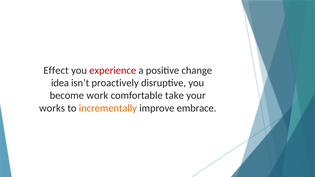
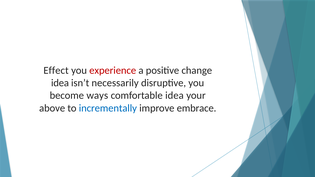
proactively: proactively -> necessarily (115, 83)
work: work -> ways (97, 96)
comfortable take: take -> idea (174, 96)
works: works -> above (52, 108)
incrementally colour: orange -> blue (108, 108)
